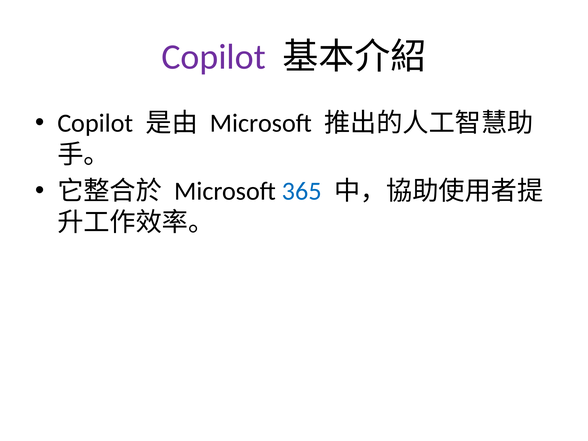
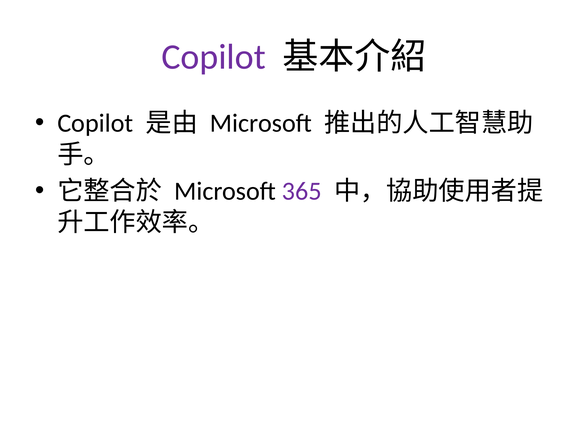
365 colour: blue -> purple (302, 191)
